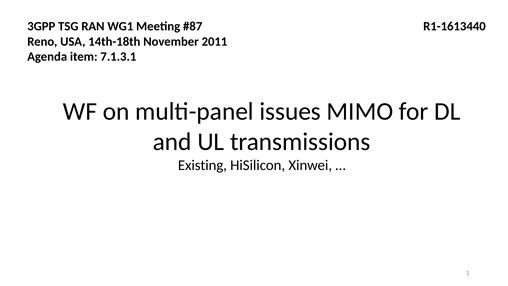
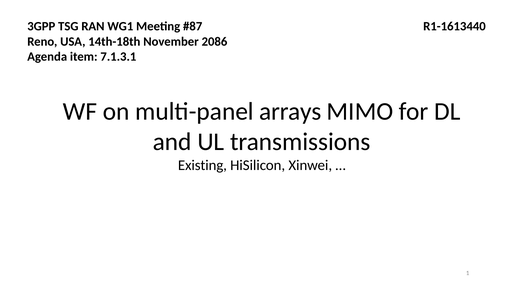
2011: 2011 -> 2086 (214, 41)
issues: issues -> arrays (290, 111)
